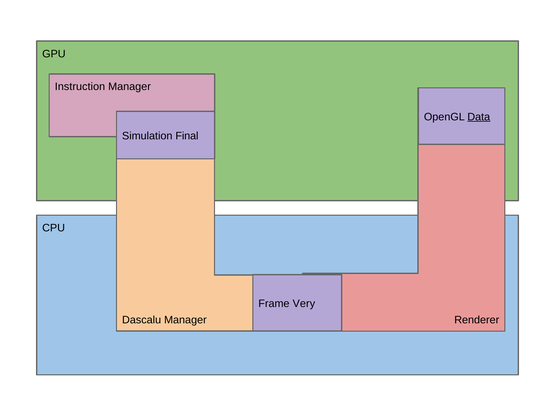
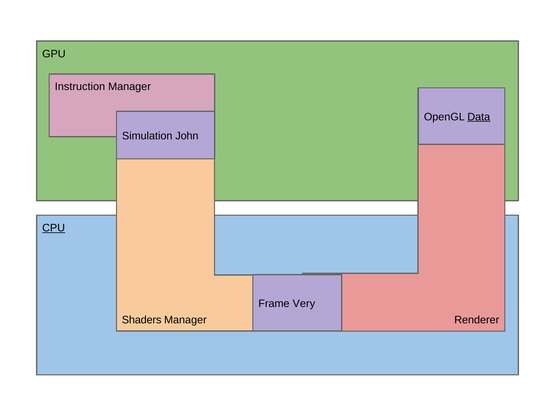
Final: Final -> John (187, 136)
CPU underline: none -> present (54, 228)
Dascalu: Dascalu -> Shaders (142, 320)
